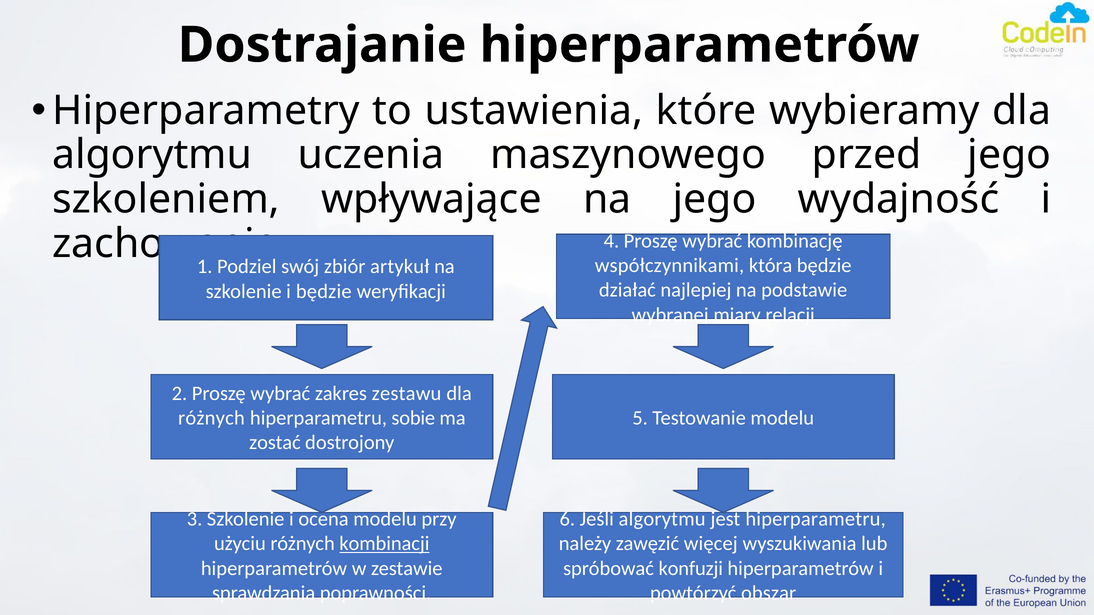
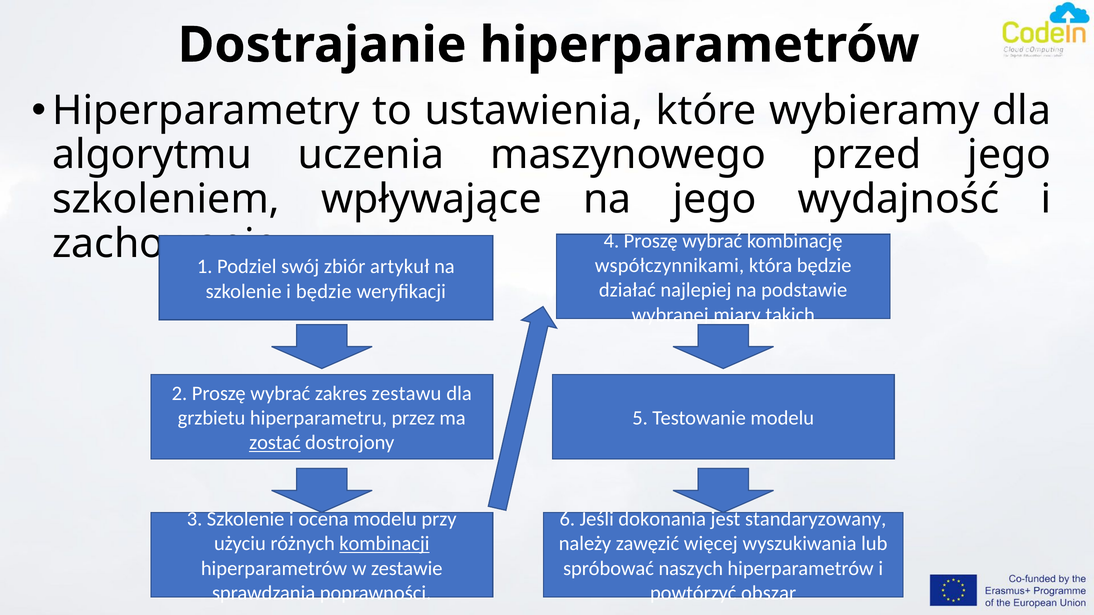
relacji: relacji -> takich (790, 315)
różnych: różnych -> grzbietu (212, 418)
sobie: sobie -> przez (413, 418)
zostać underline: none -> present (275, 443)
Jeśli algorytmu: algorytmu -> dokonania (662, 519)
jest hiperparametru: hiperparametru -> standaryzowany (816, 519)
konfuzji: konfuzji -> naszych (691, 569)
